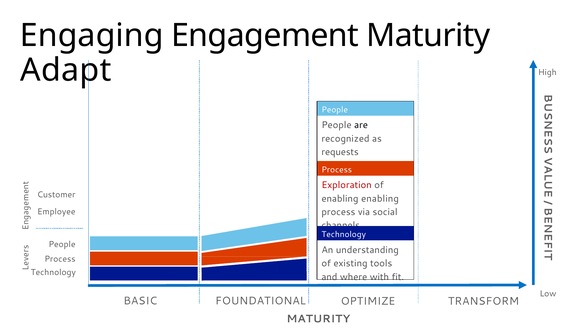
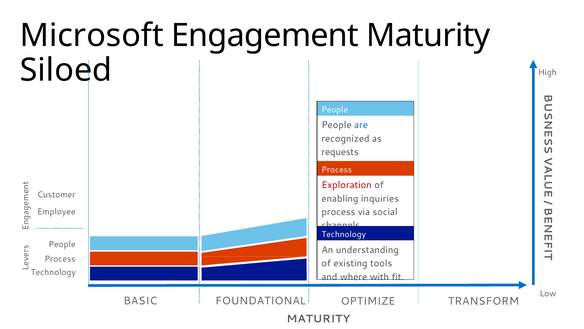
Engaging: Engaging -> Microsoft (92, 35)
Adapt: Adapt -> Siloed (66, 70)
are colour: black -> blue (361, 125)
enabling enabling: enabling -> inquiries (380, 198)
